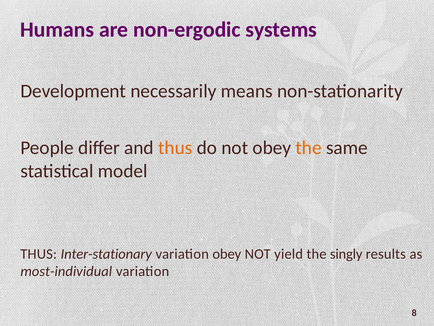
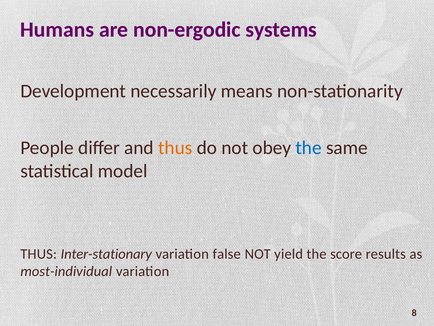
the colour: orange -> blue (309, 148)
variation obey: obey -> false (227, 254)
singly: singly -> score (346, 254)
